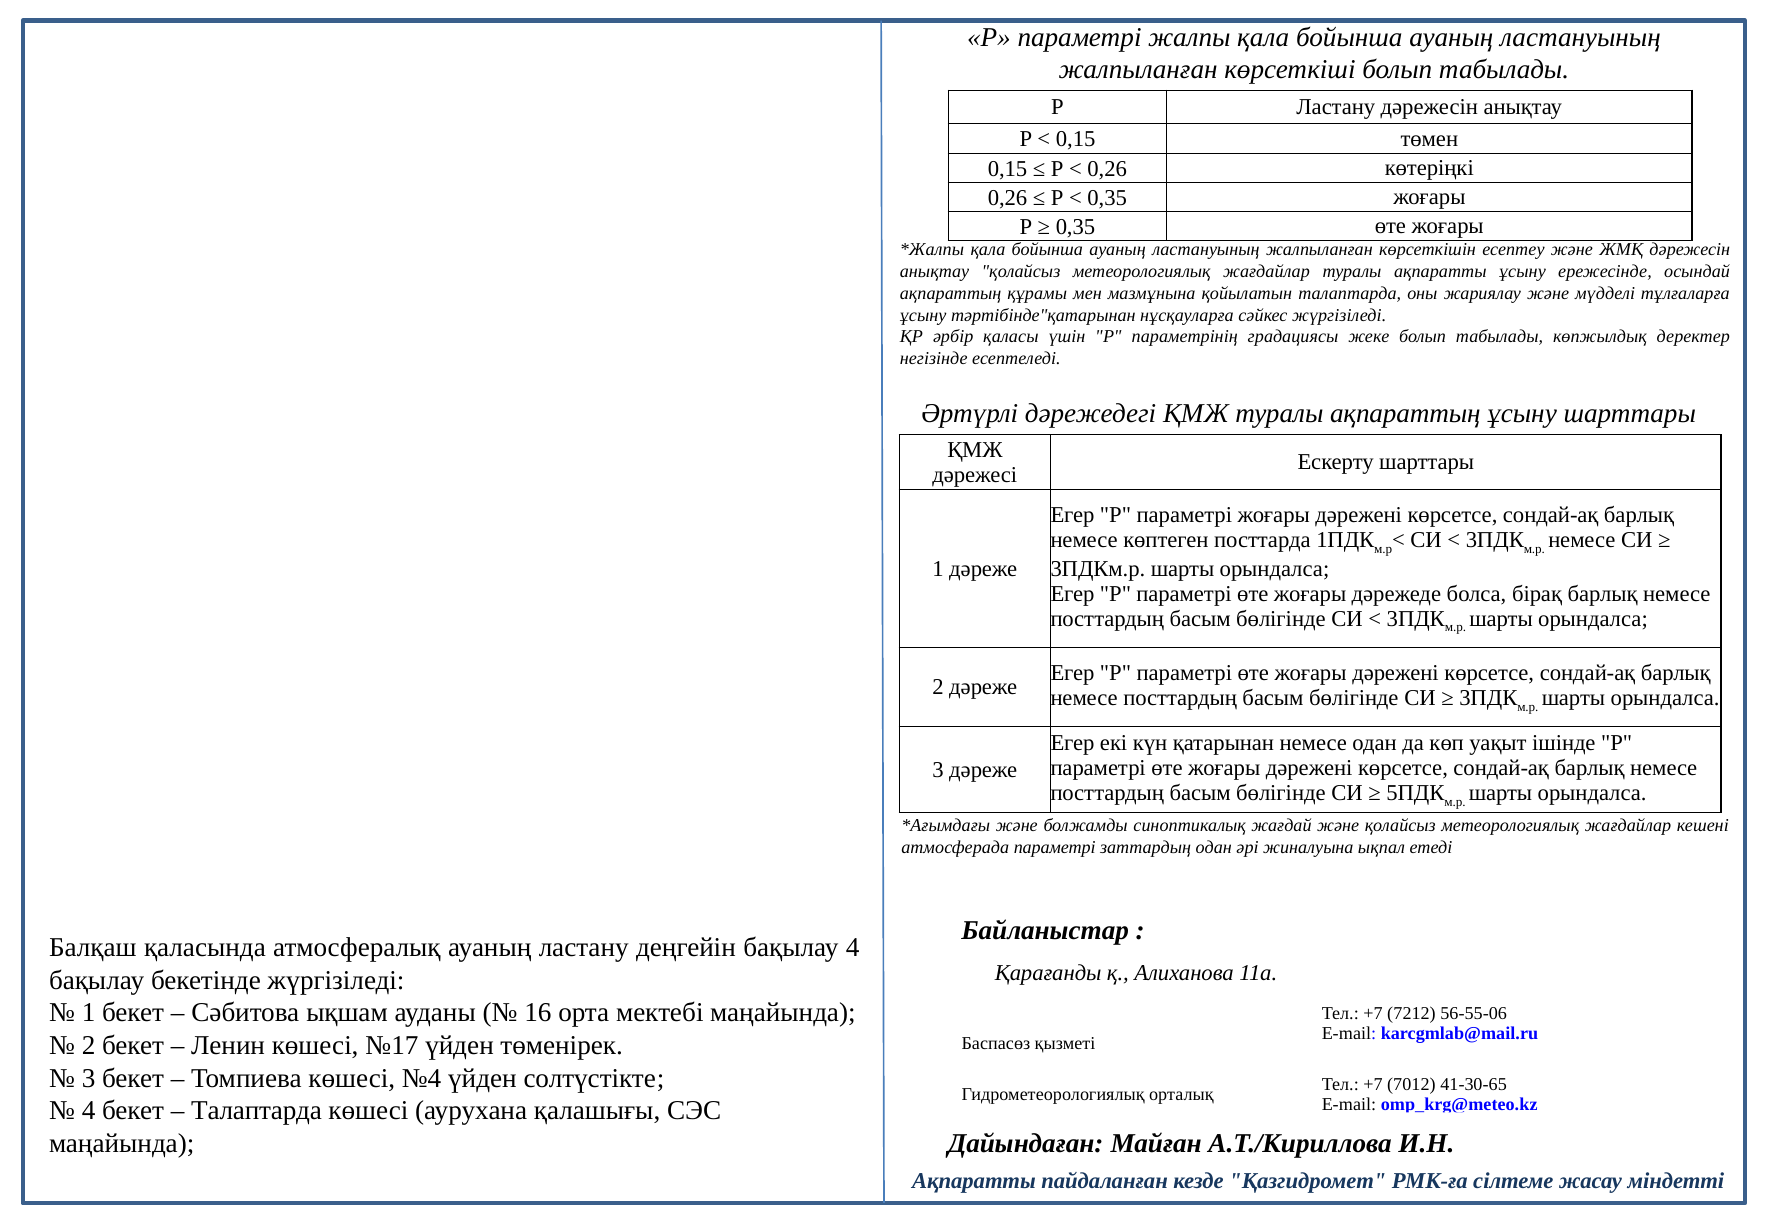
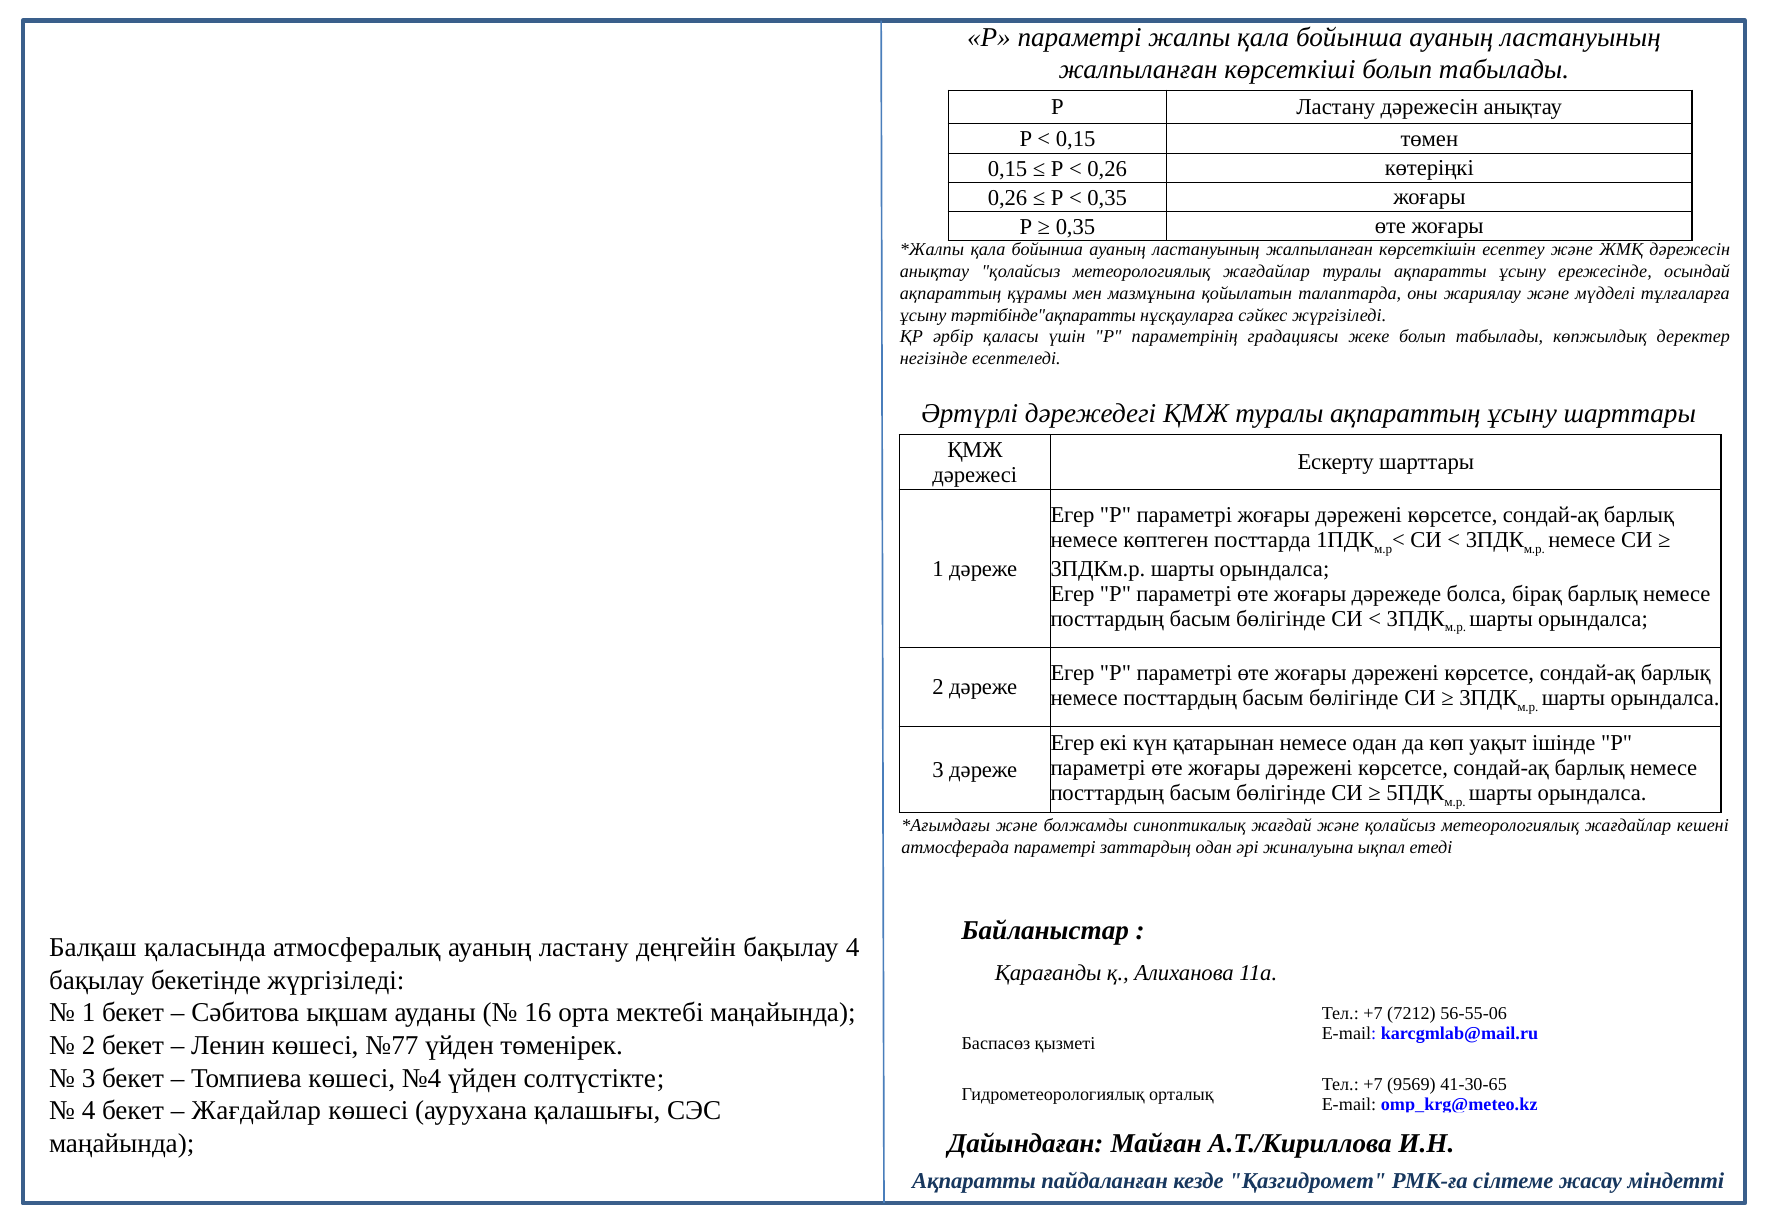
тәртібінде"қатарынан: тәртібінде"қатарынан -> тәртібінде"ақпаратты (1043, 315)
№17: №17 -> №77 (392, 1046)
7012: 7012 -> 9569 (1411, 1084)
Талаптарда: Талаптарда -> Жағдайлар (256, 1111)
